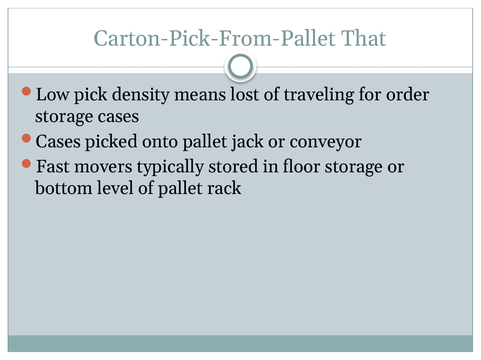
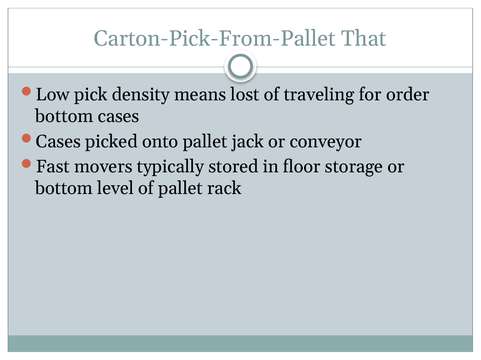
storage: storage -> bottom (64, 116)
